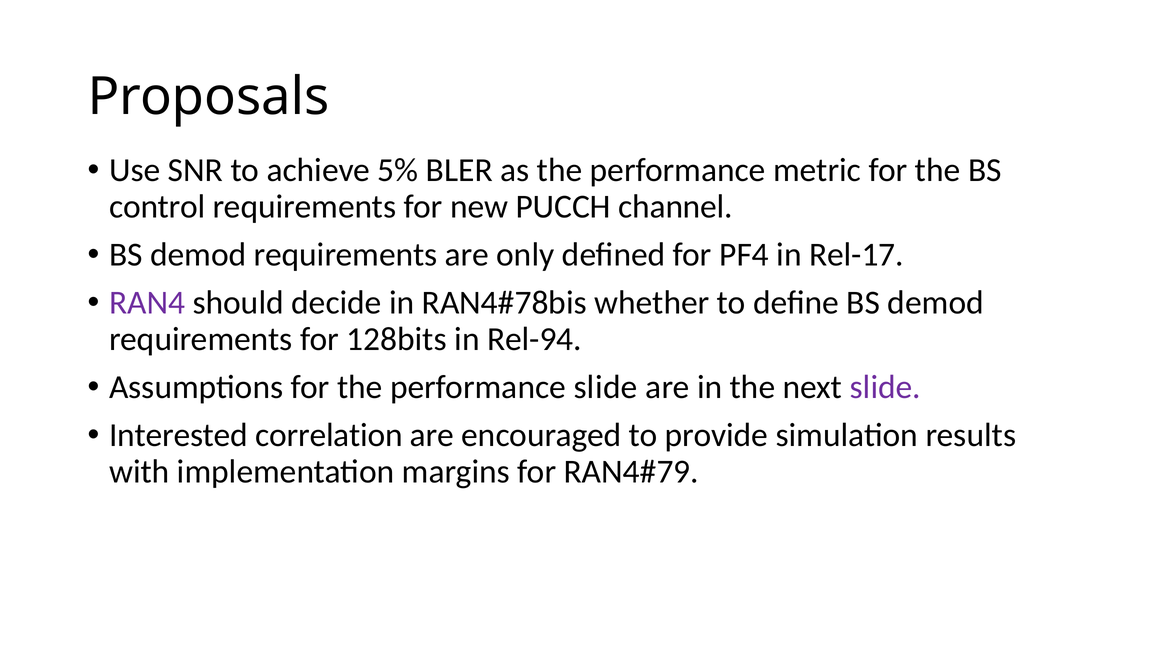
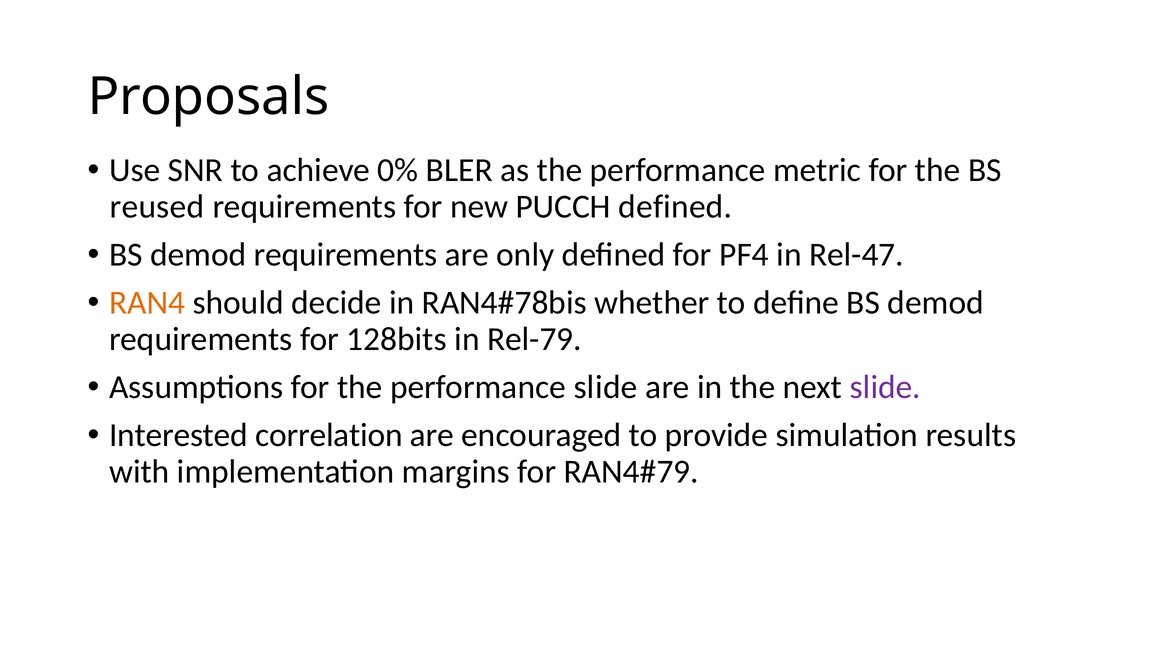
5%: 5% -> 0% (398, 170)
control: control -> reused (157, 206)
PUCCH channel: channel -> defined (675, 206)
Rel-17: Rel-17 -> Rel-47 (856, 254)
RAN4 colour: purple -> orange (147, 303)
Rel-94: Rel-94 -> Rel-79 (534, 339)
